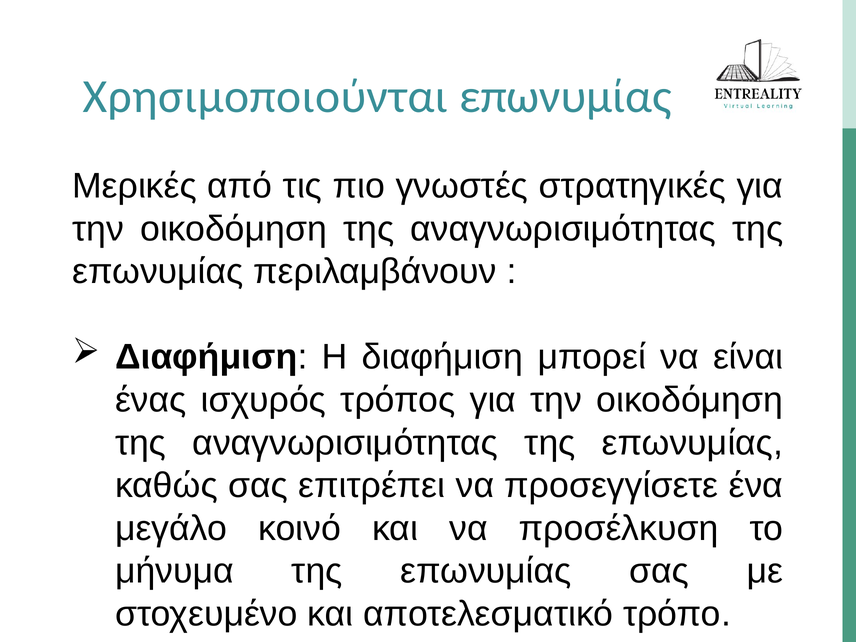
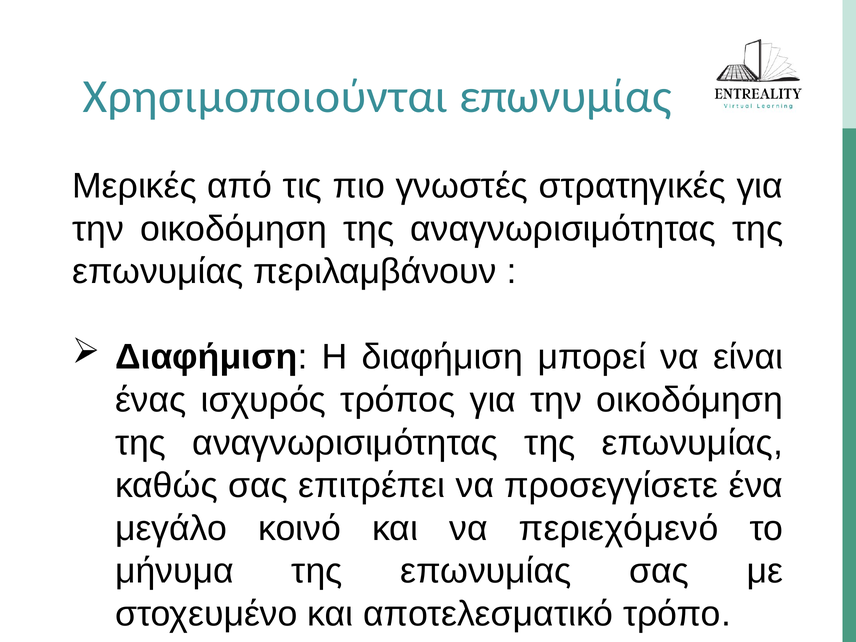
προσέλκυση: προσέλκυση -> περιεχόμενό (619, 528)
